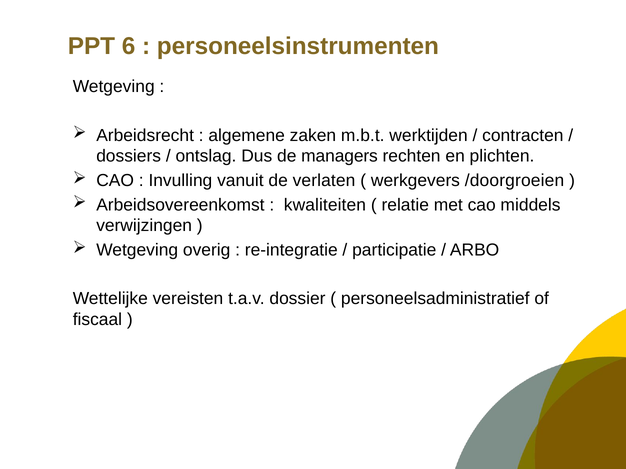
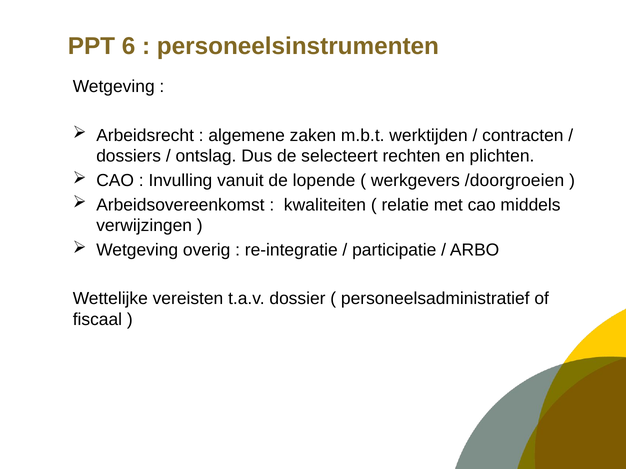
managers: managers -> selecteert (339, 156)
verlaten: verlaten -> lopende (324, 181)
